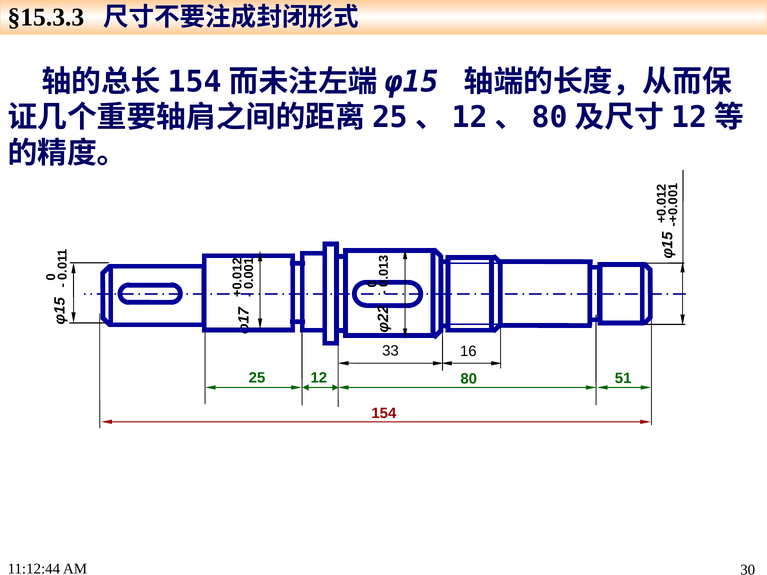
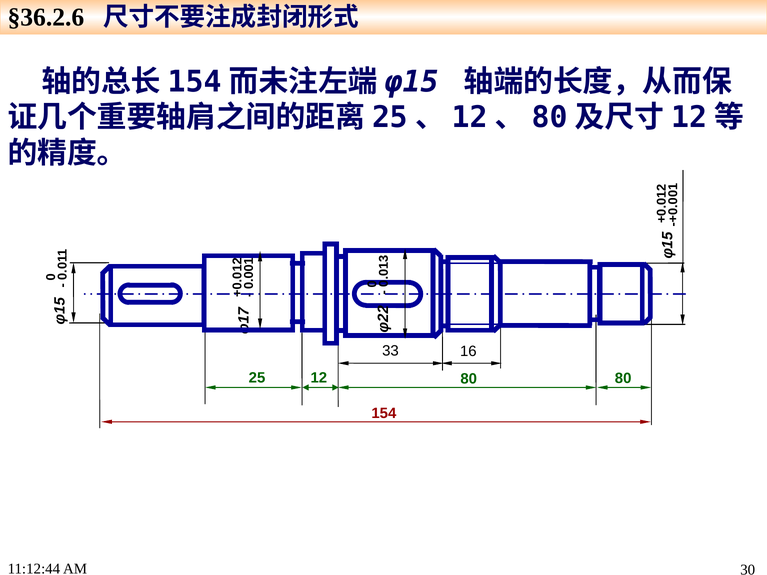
§15.3.3: §15.3.3 -> §36.2.6 (46, 17)
80 51: 51 -> 80 (623, 379)
